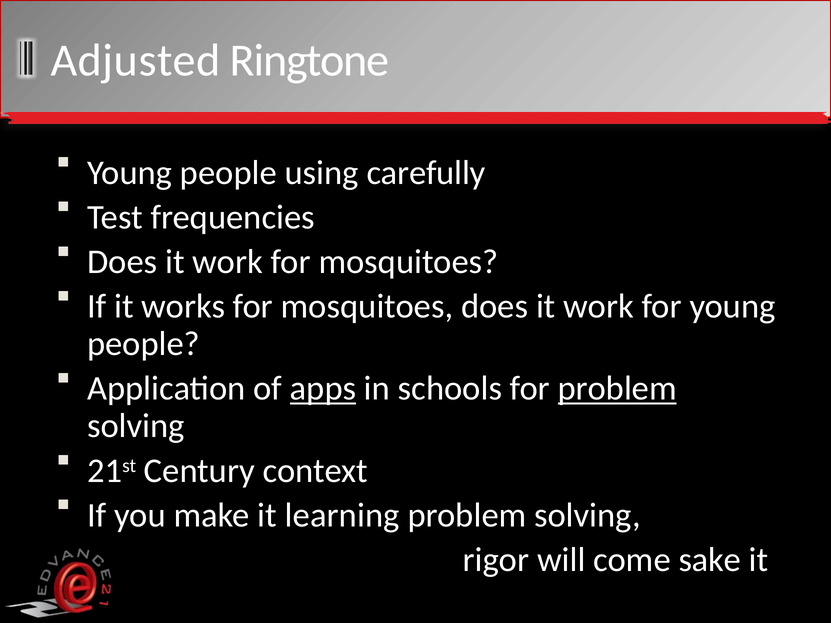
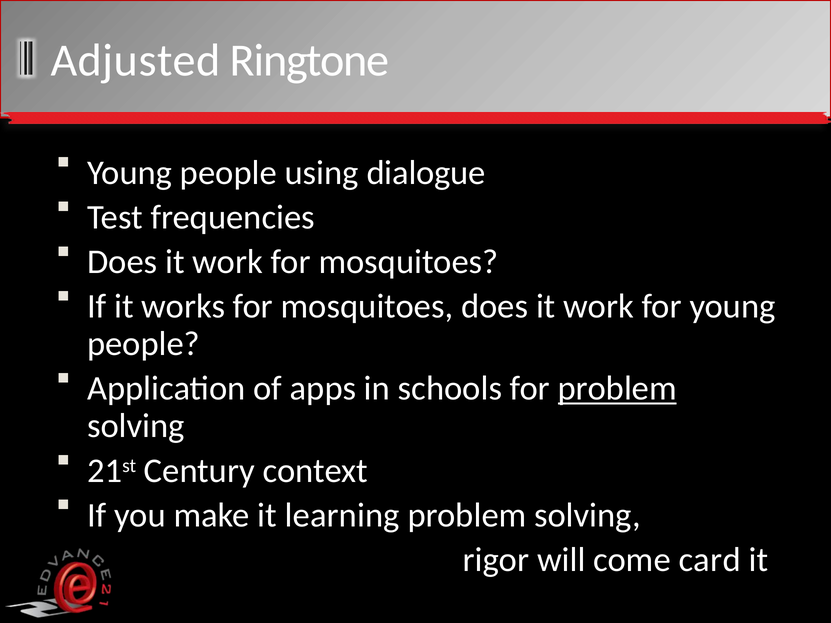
carefully: carefully -> dialogue (426, 173)
apps underline: present -> none (323, 389)
sake: sake -> card (710, 560)
